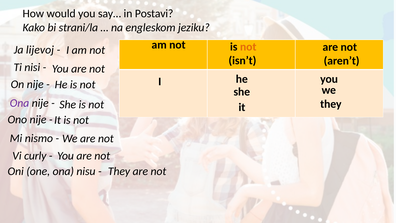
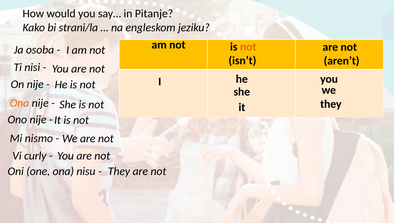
Postavi: Postavi -> Pitanje (154, 14)
lijevoj: lijevoj -> osoba (40, 50)
Ona colour: purple -> orange (19, 103)
